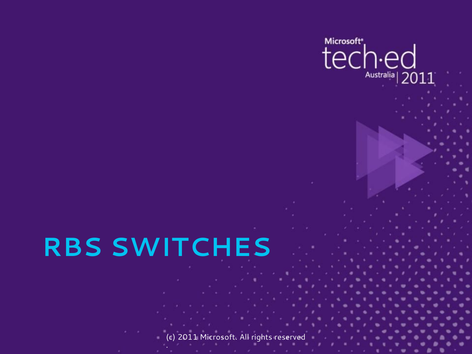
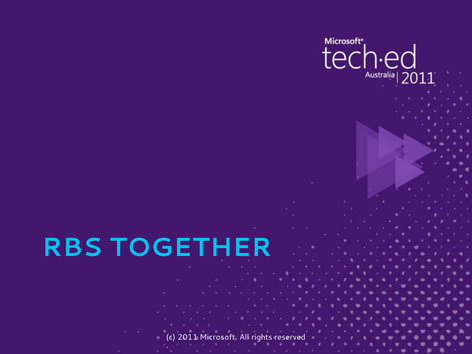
SWITCHES: SWITCHES -> TOGETHER (191, 247)
